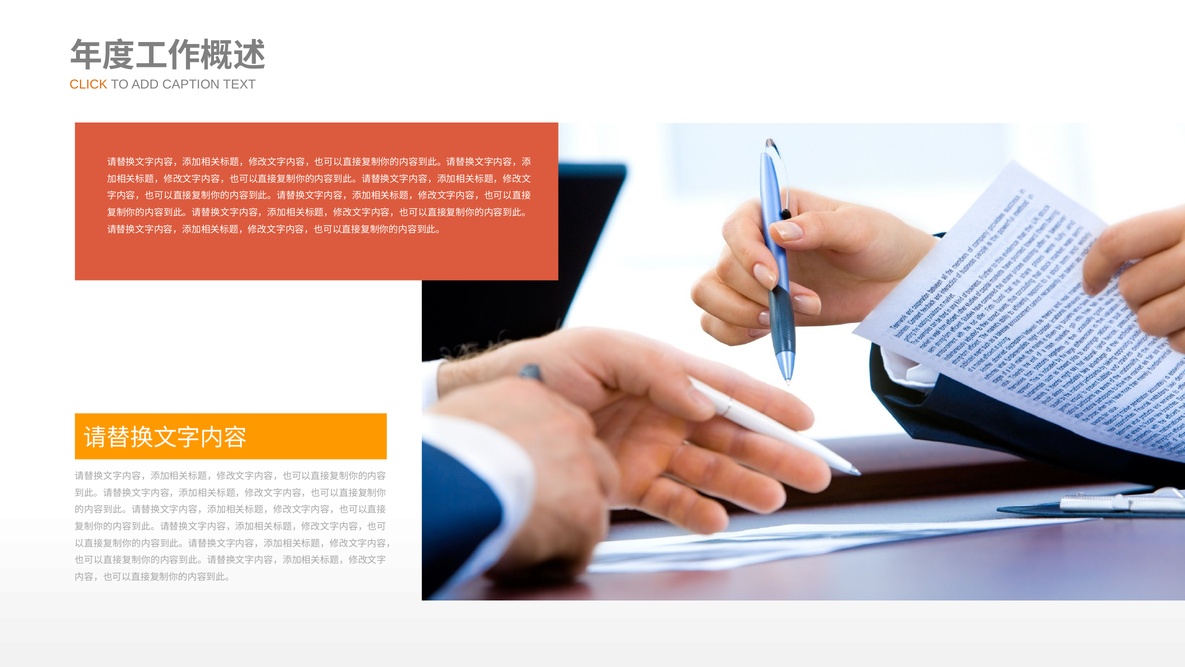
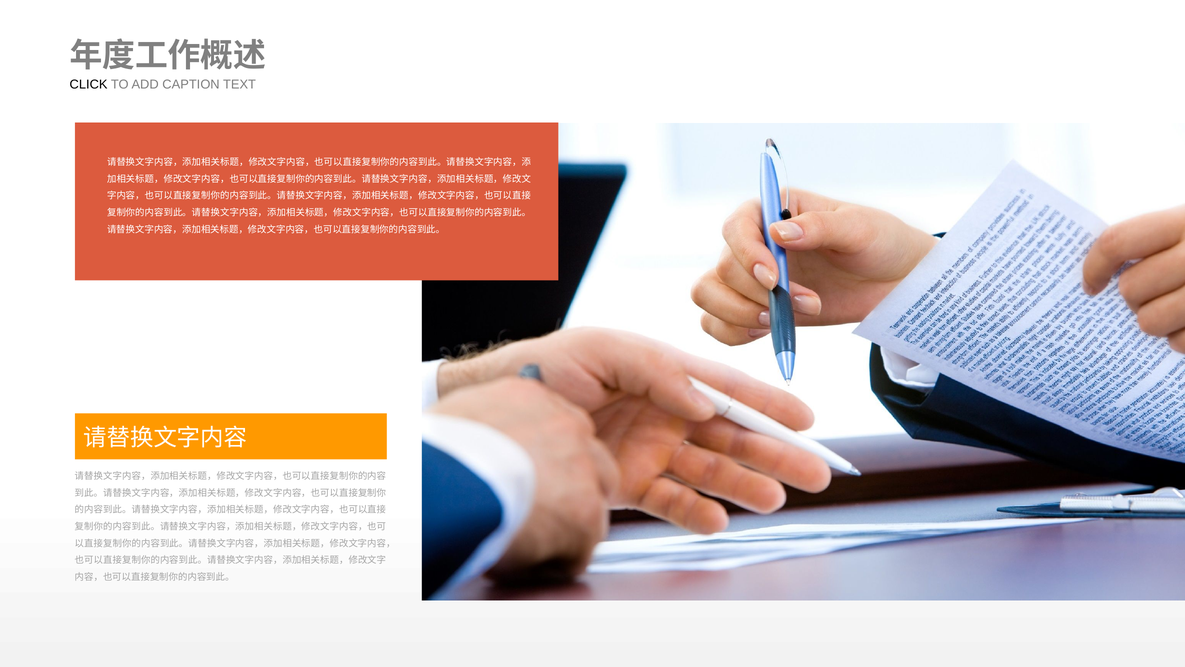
CLICK colour: orange -> black (89, 85)
